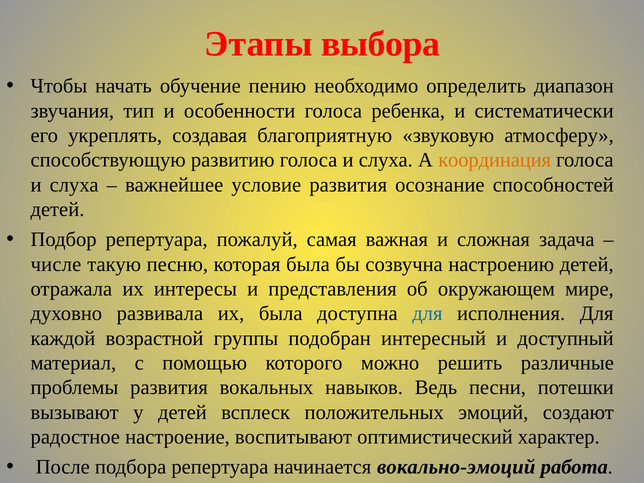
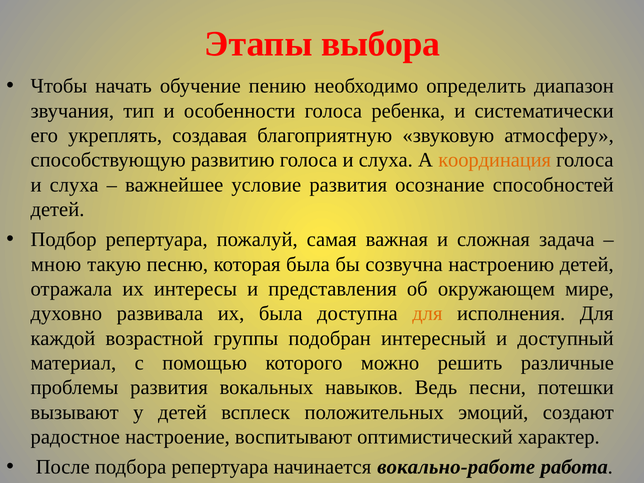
числе: числе -> мною (56, 264)
для colour: blue -> orange (427, 314)
вокально-эмоций: вокально-эмоций -> вокально-работе (456, 467)
